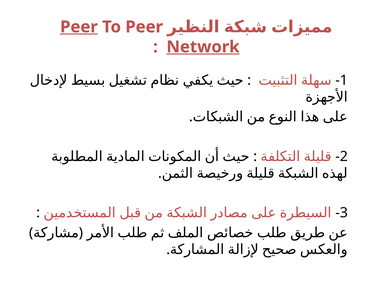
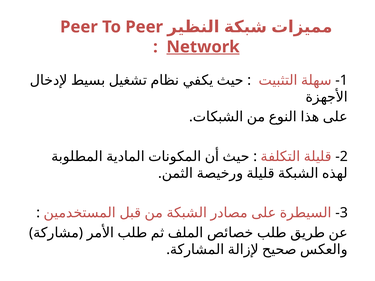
Peer underline: present -> none (79, 27)
